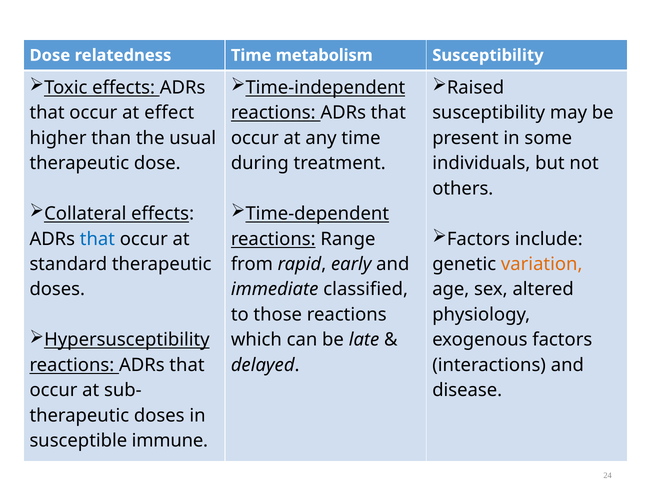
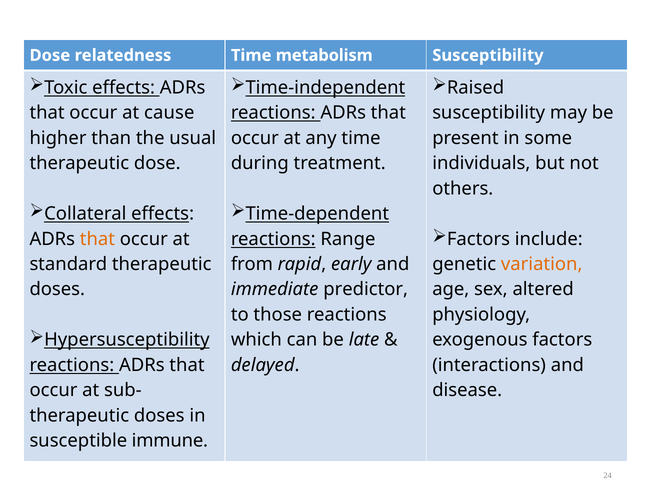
effect: effect -> cause (169, 113)
that colour: blue -> orange (97, 239)
classified: classified -> predictor (366, 289)
